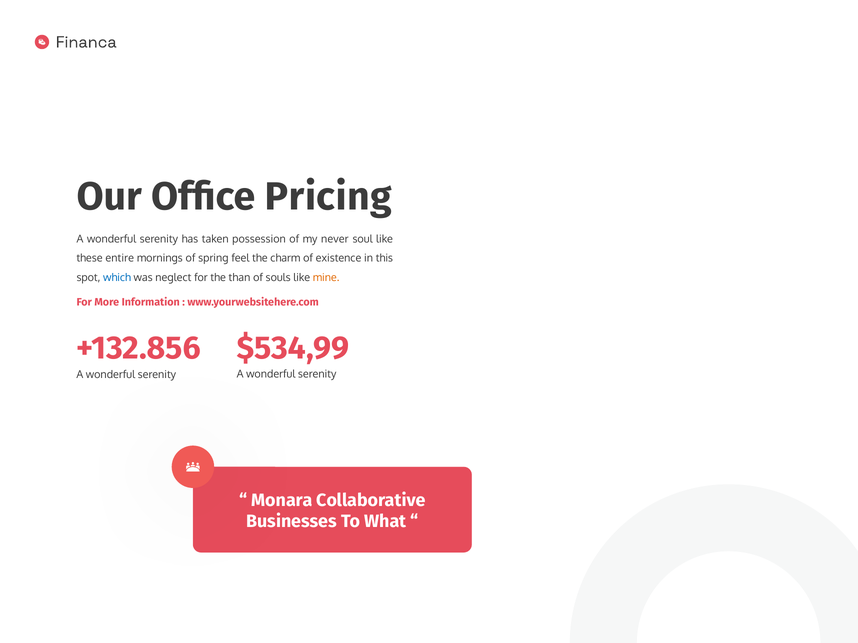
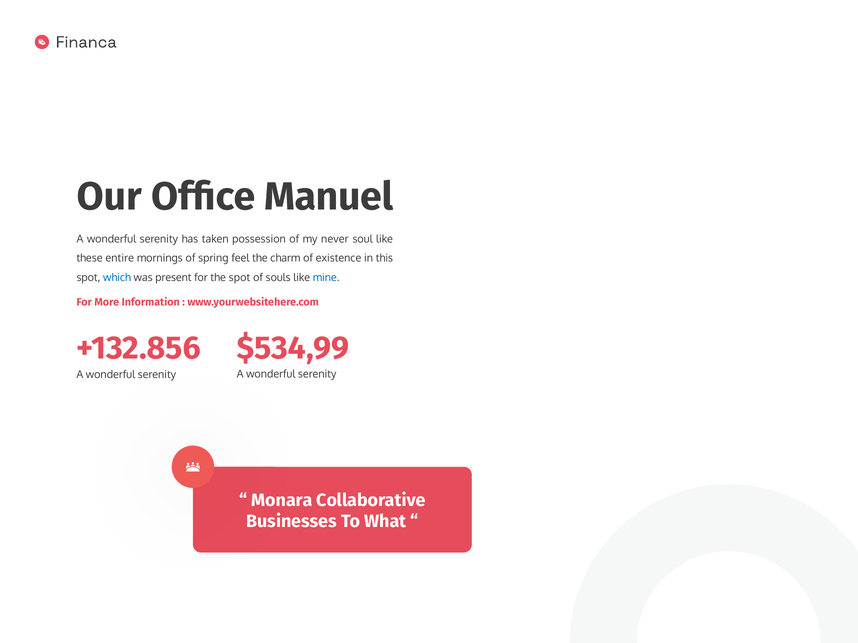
Pricing: Pricing -> Manuel (329, 197)
neglect: neglect -> present (173, 278)
the than: than -> spot (239, 278)
mine colour: orange -> blue (326, 278)
